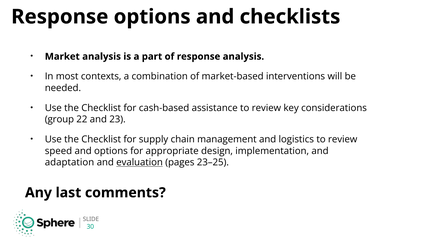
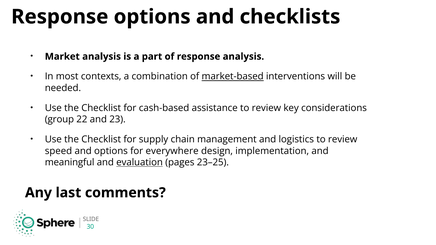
market-based underline: none -> present (233, 77)
appropriate: appropriate -> everywhere (172, 151)
adaptation: adaptation -> meaningful (70, 163)
